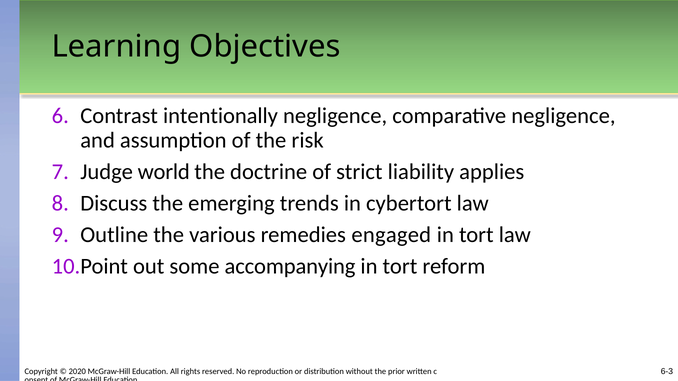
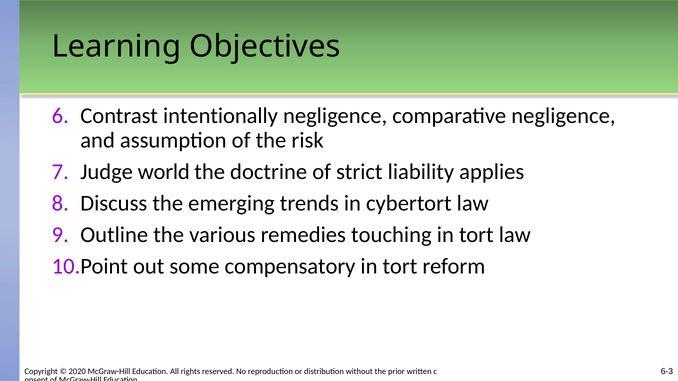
engaged: engaged -> touching (391, 235)
accompanying: accompanying -> compensatory (290, 267)
